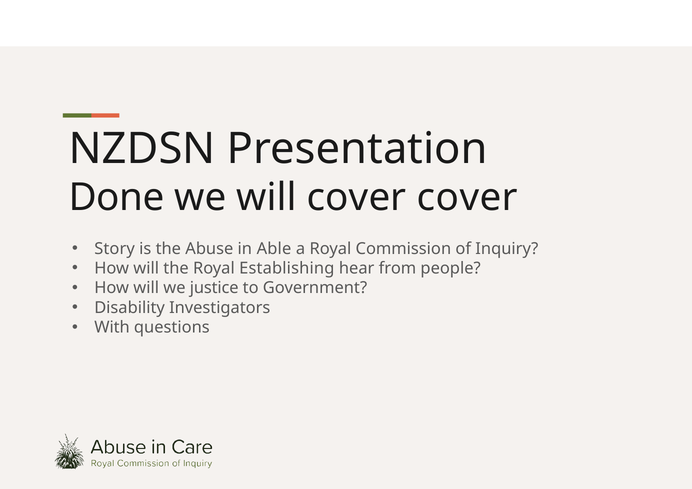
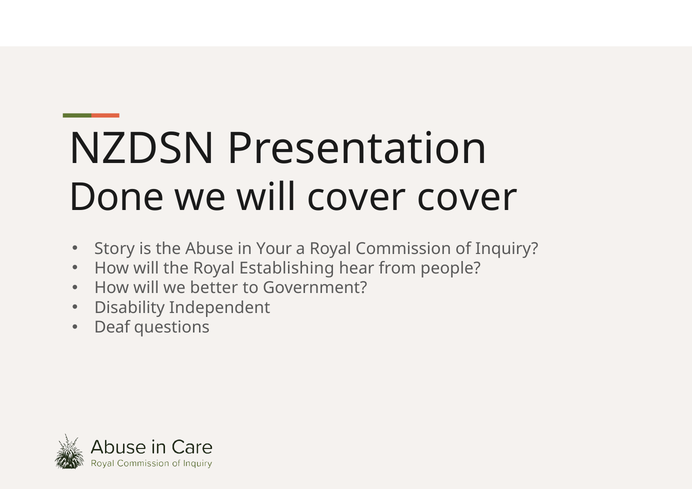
Able: Able -> Your (274, 249)
justice: justice -> better (214, 288)
Investigators: Investigators -> Independent (220, 308)
With: With -> Deaf (112, 328)
